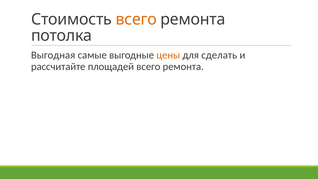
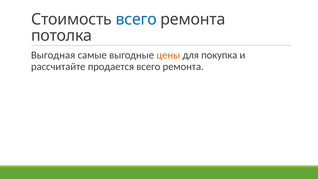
всего colour: orange -> blue (136, 19)
сделать: сделать -> покупка (219, 55)
площадей: площадей -> продается (111, 66)
